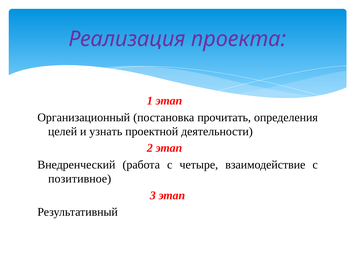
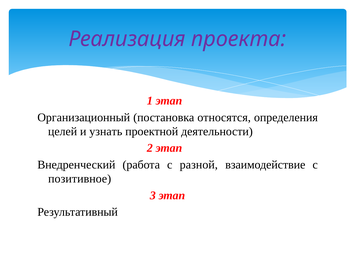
прочитать: прочитать -> относятся (224, 117)
четыре: четыре -> разной (199, 165)
